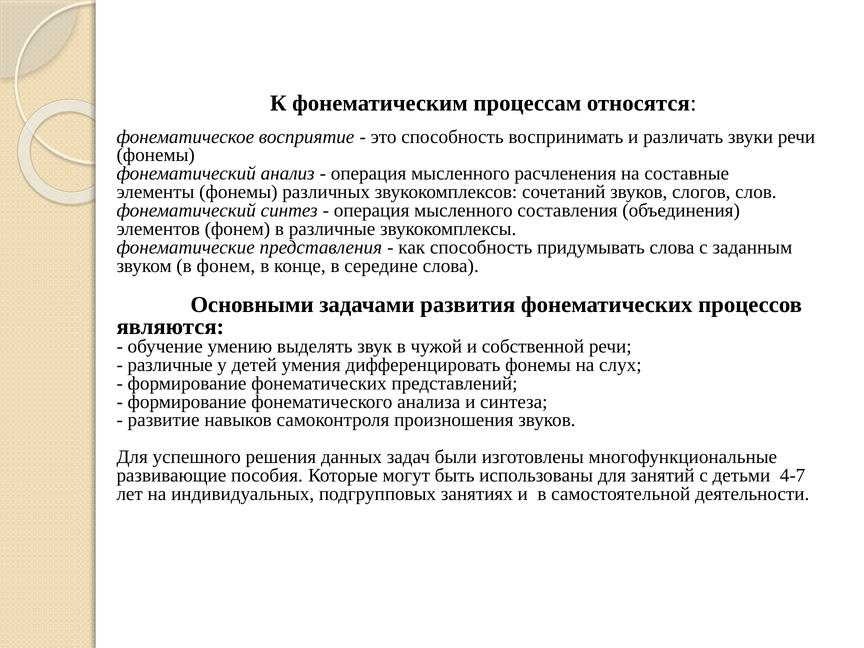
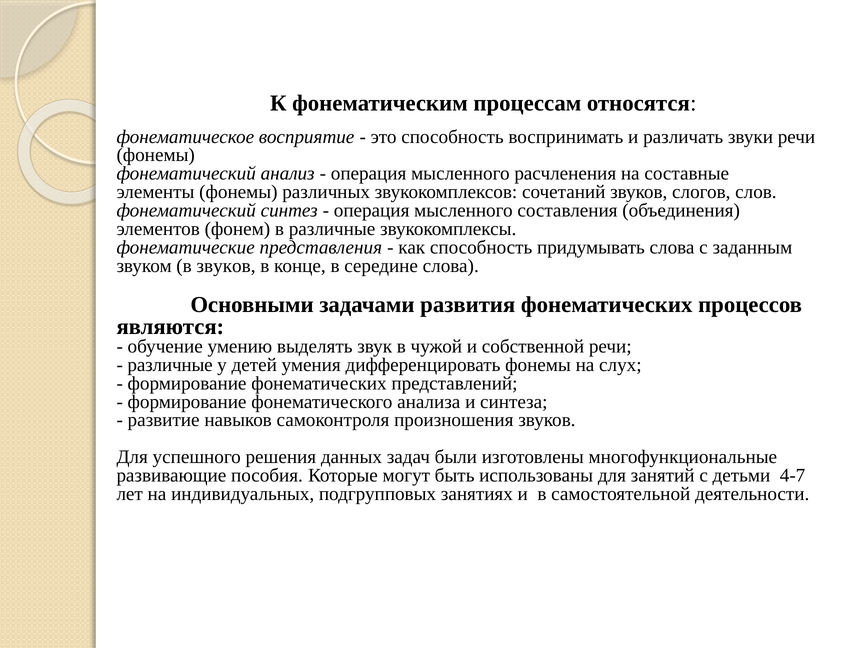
в фонем: фонем -> звуков (226, 266)
